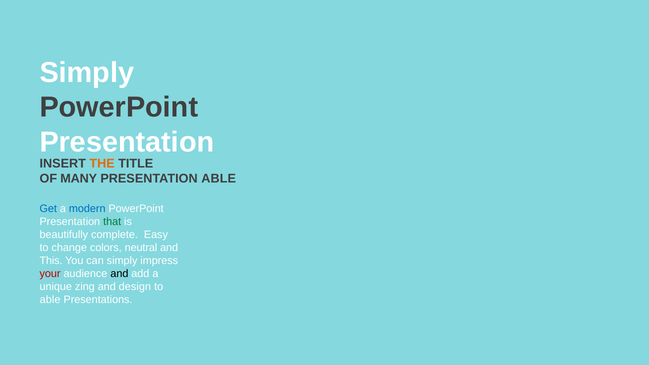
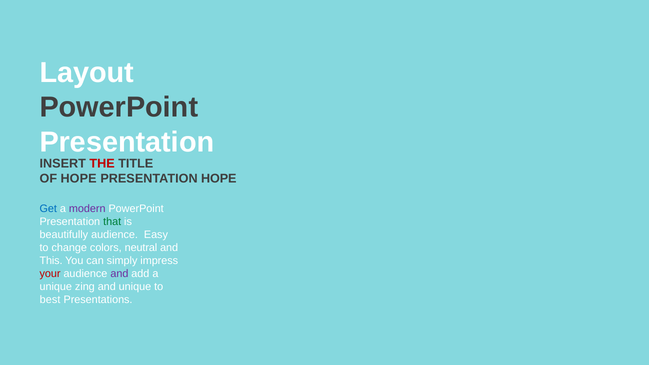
Simply: Simply -> Layout (87, 73)
THE colour: orange -> red (102, 164)
OF MANY: MANY -> HOPE (79, 179)
PRESENTATION ABLE: ABLE -> HOPE (219, 179)
modern colour: blue -> purple (87, 209)
beautifully complete: complete -> audience (115, 235)
and colour: black -> purple (119, 274)
and design: design -> unique (135, 287)
able: able -> best (50, 300)
